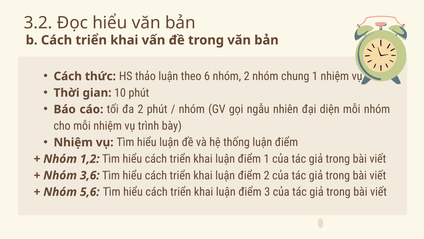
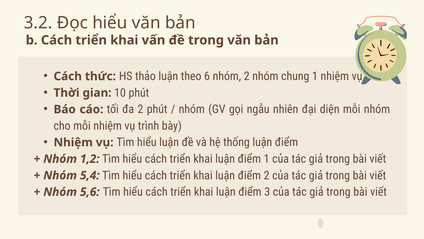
3,6: 3,6 -> 5,4 (90, 175)
